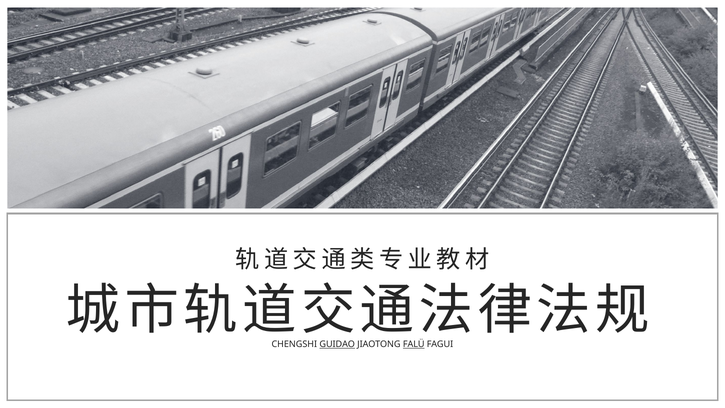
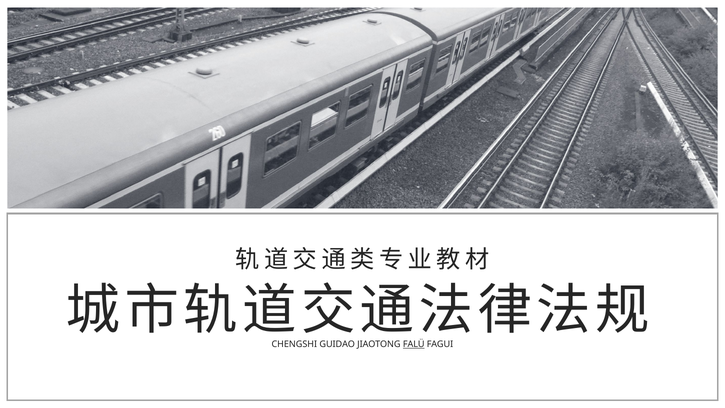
GUIDAO underline: present -> none (337, 344)
